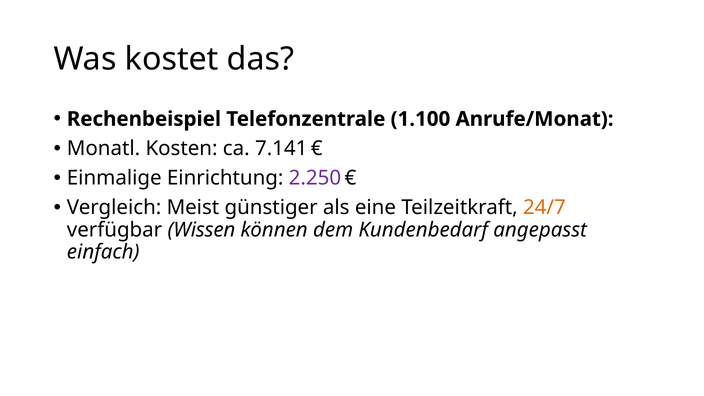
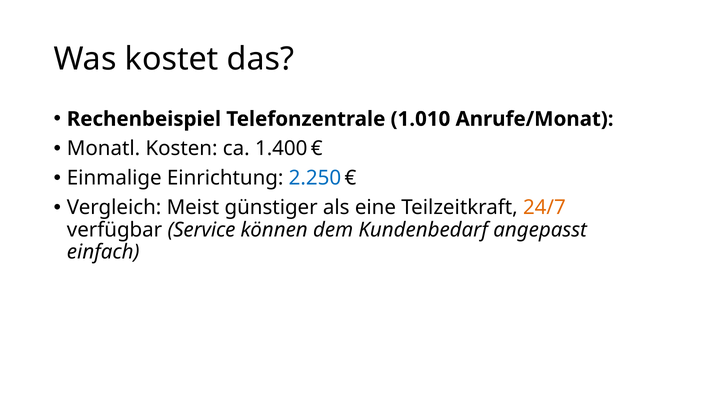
1.100: 1.100 -> 1.010 (420, 119)
7.141: 7.141 -> 1.400 (281, 149)
2.250 colour: purple -> blue (315, 178)
Wissen: Wissen -> Service (201, 230)
